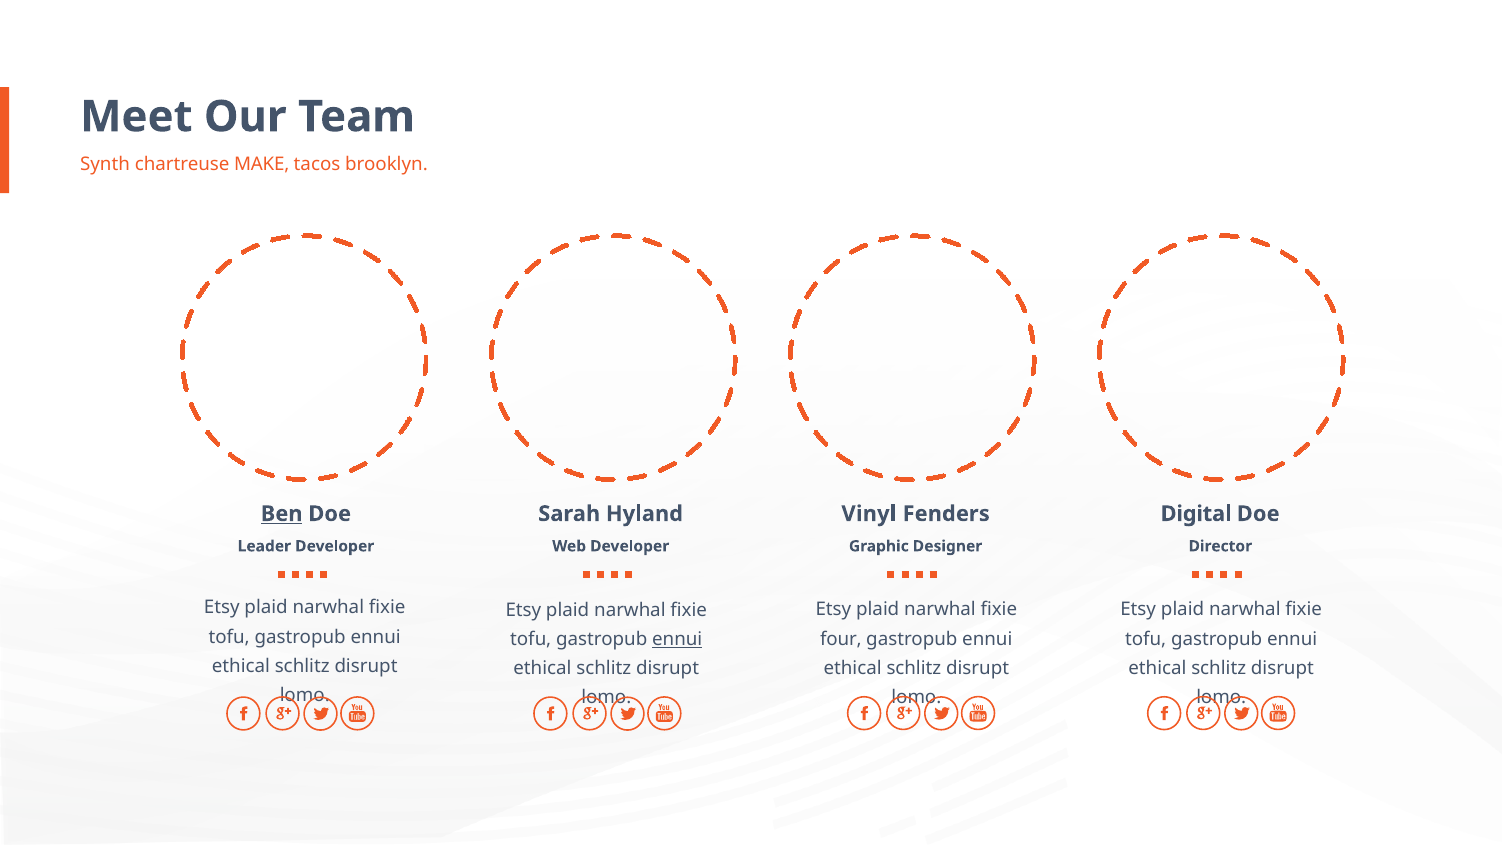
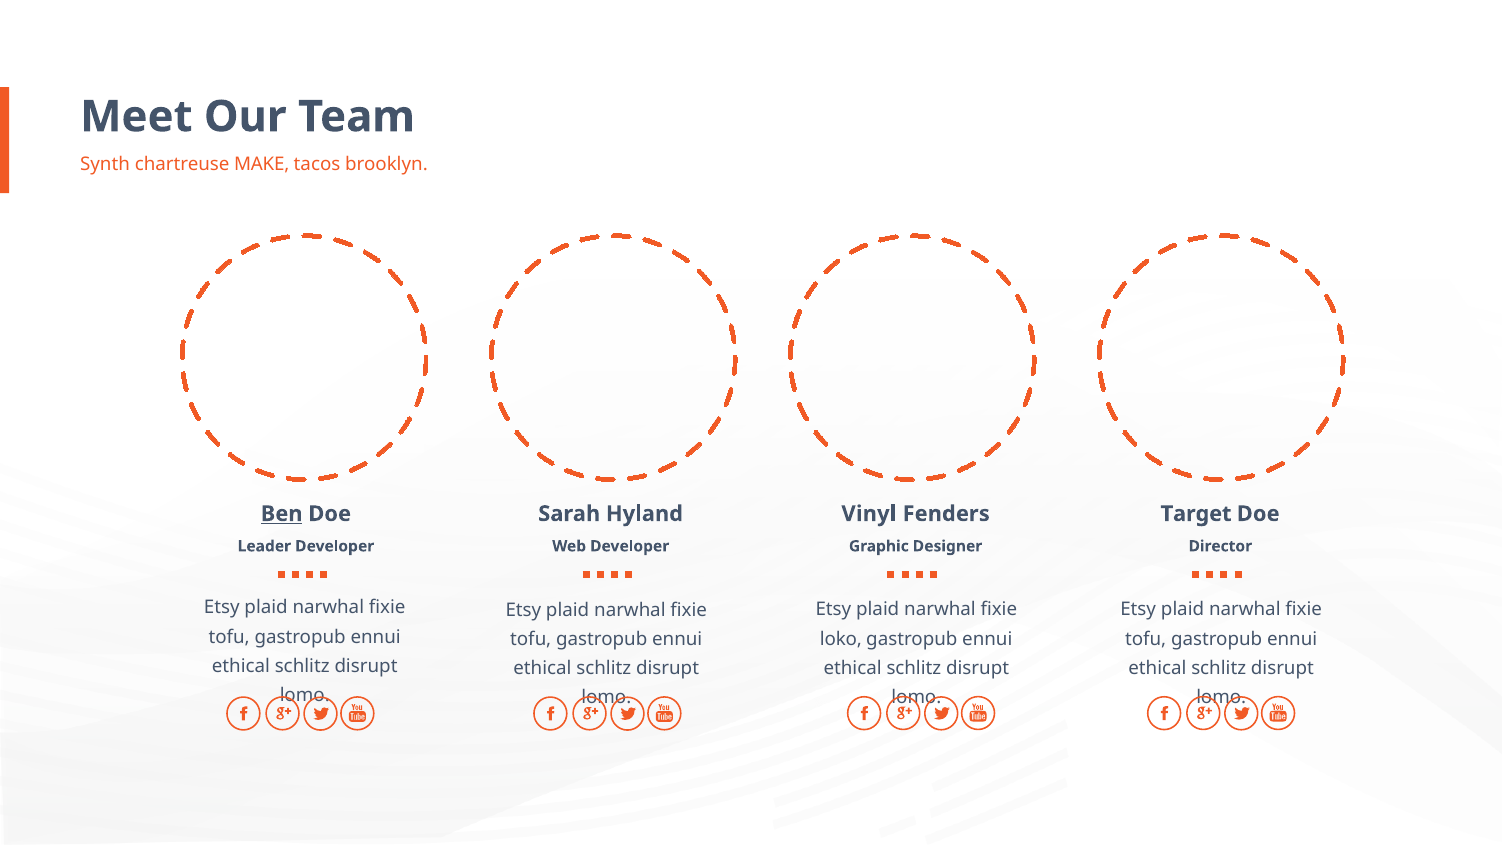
Digital: Digital -> Target (1196, 514)
ennui underline: present -> none (677, 639)
four: four -> loko (841, 639)
